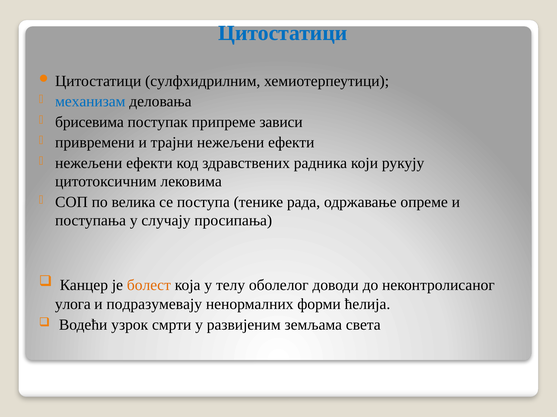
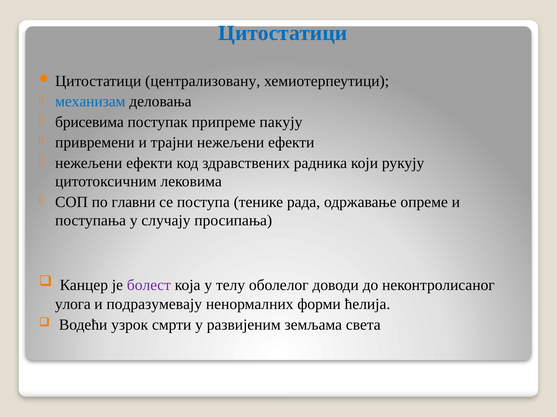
сулфхидрилним: сулфхидрилним -> централизовану (203, 81)
зависи: зависи -> пакују (281, 122)
велика: велика -> главни (134, 202)
болест colour: orange -> purple (149, 286)
